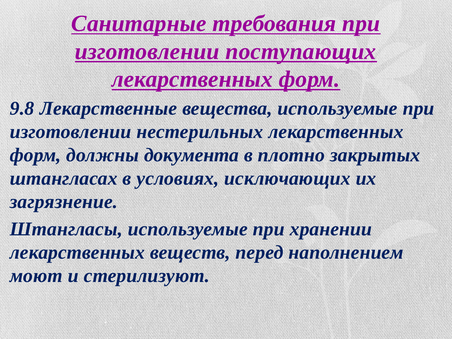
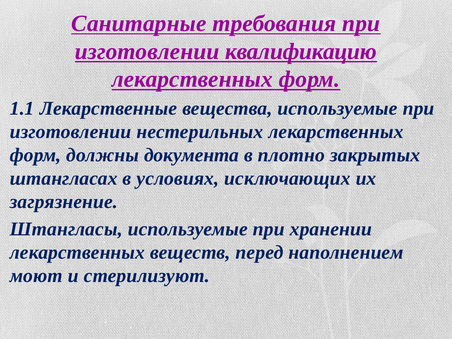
поступающих: поступающих -> квалификацию (301, 51)
9.8: 9.8 -> 1.1 (22, 108)
